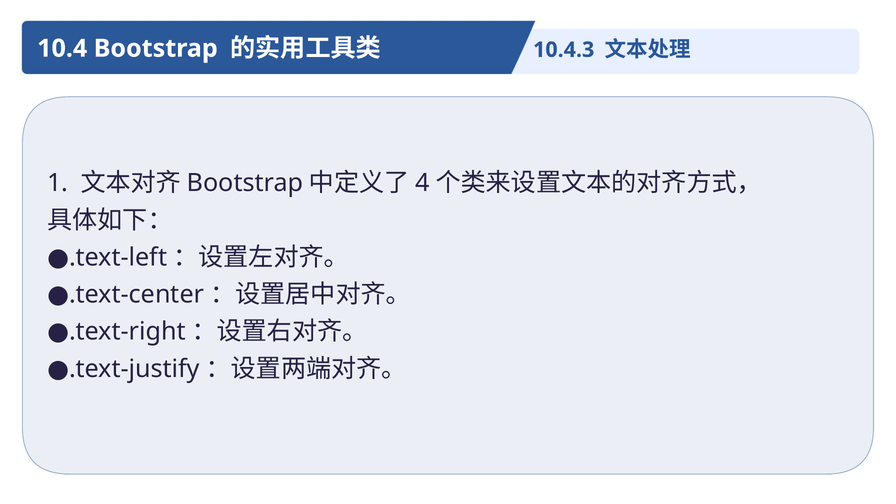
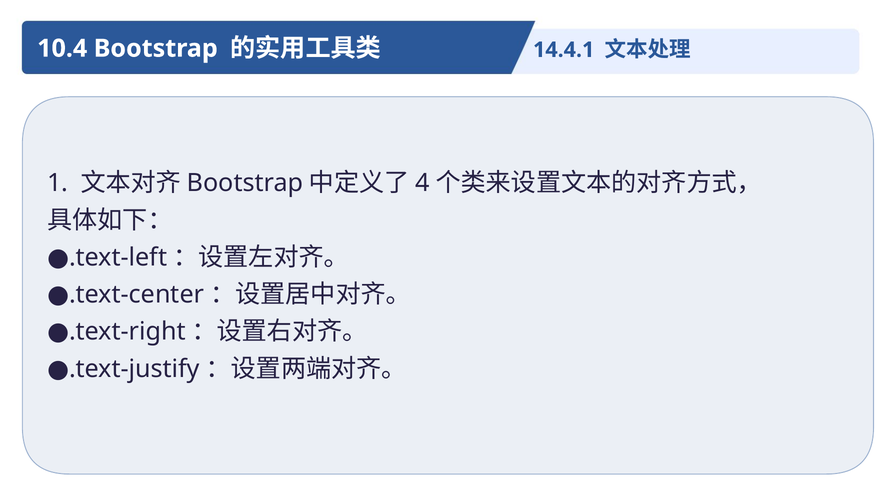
10.4.3: 10.4.3 -> 14.4.1 (564, 50)
